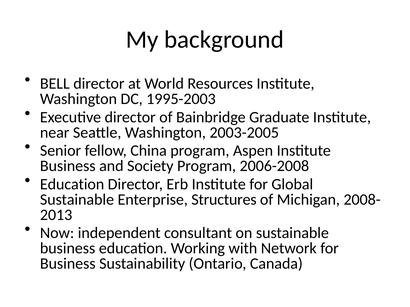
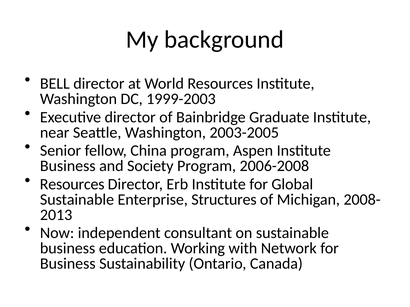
1995-2003: 1995-2003 -> 1999-2003 (181, 99)
Education: Education -> Resources (72, 184)
